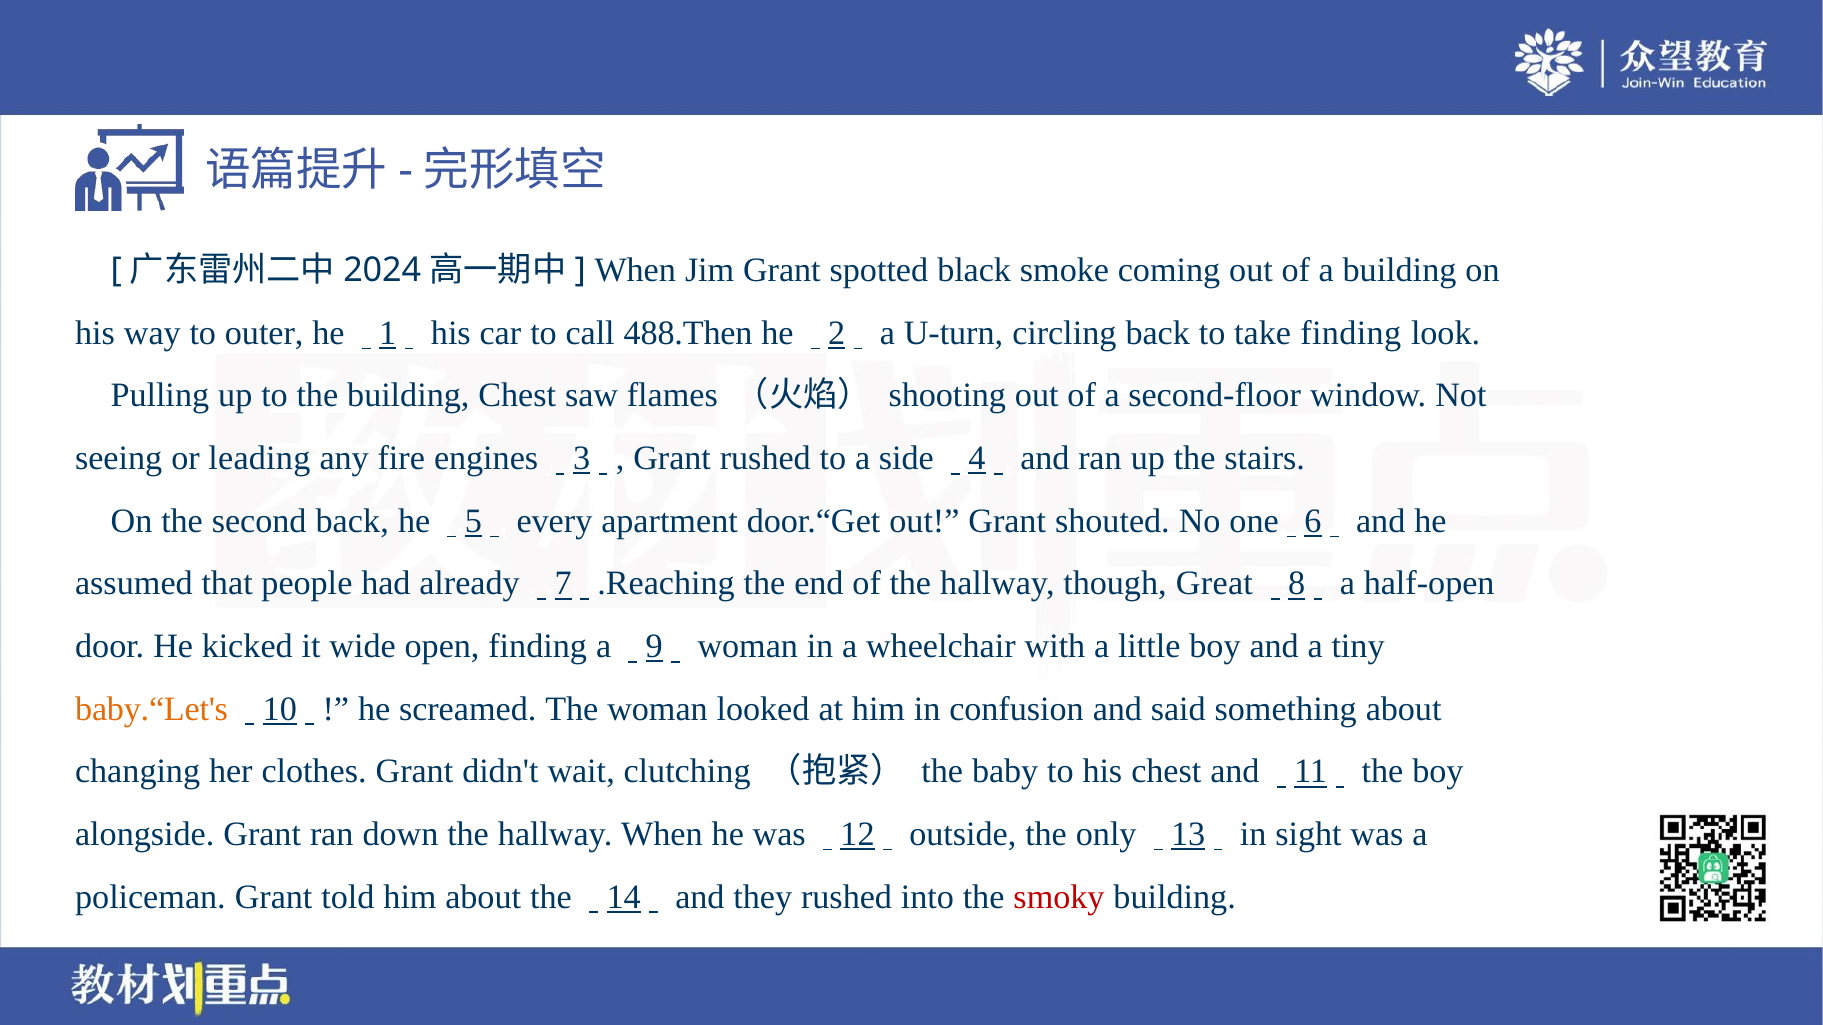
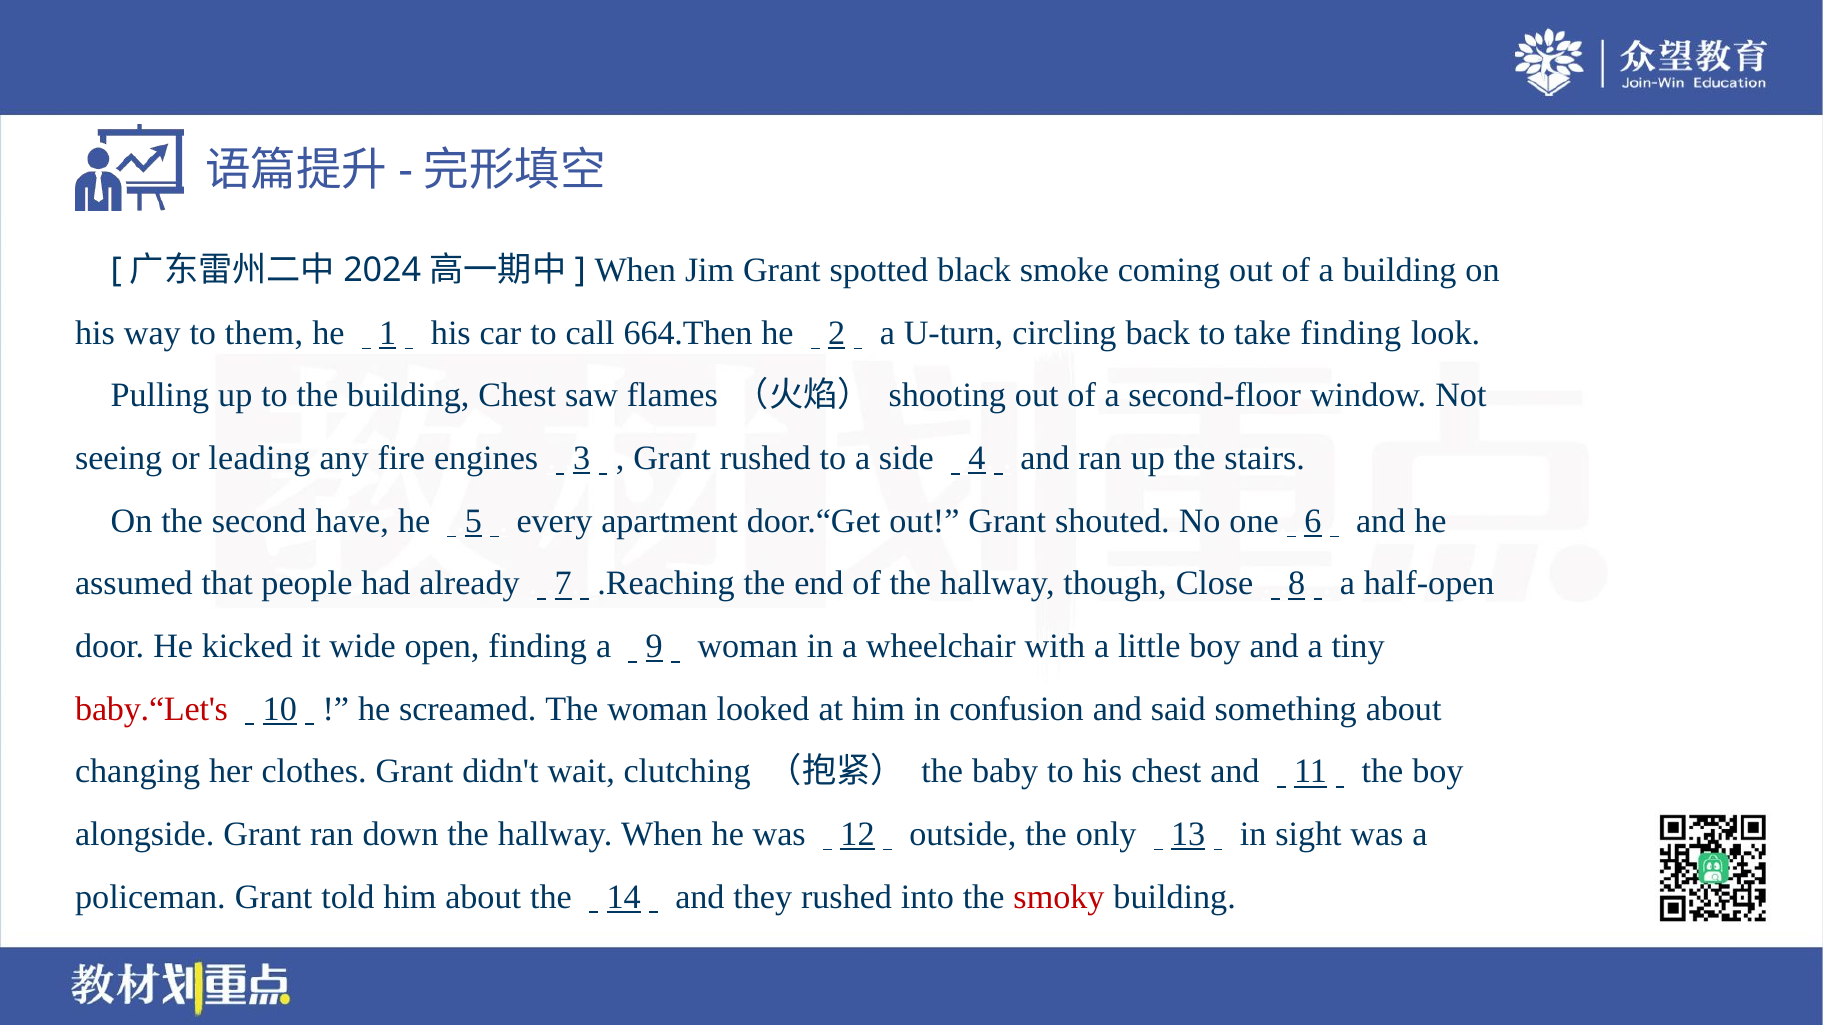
outer: outer -> them (264, 333)
488.Then: 488.Then -> 664.Then (688, 333)
second back: back -> have (352, 521)
Great: Great -> Close (1215, 584)
baby.“Let's colour: orange -> red (152, 709)
